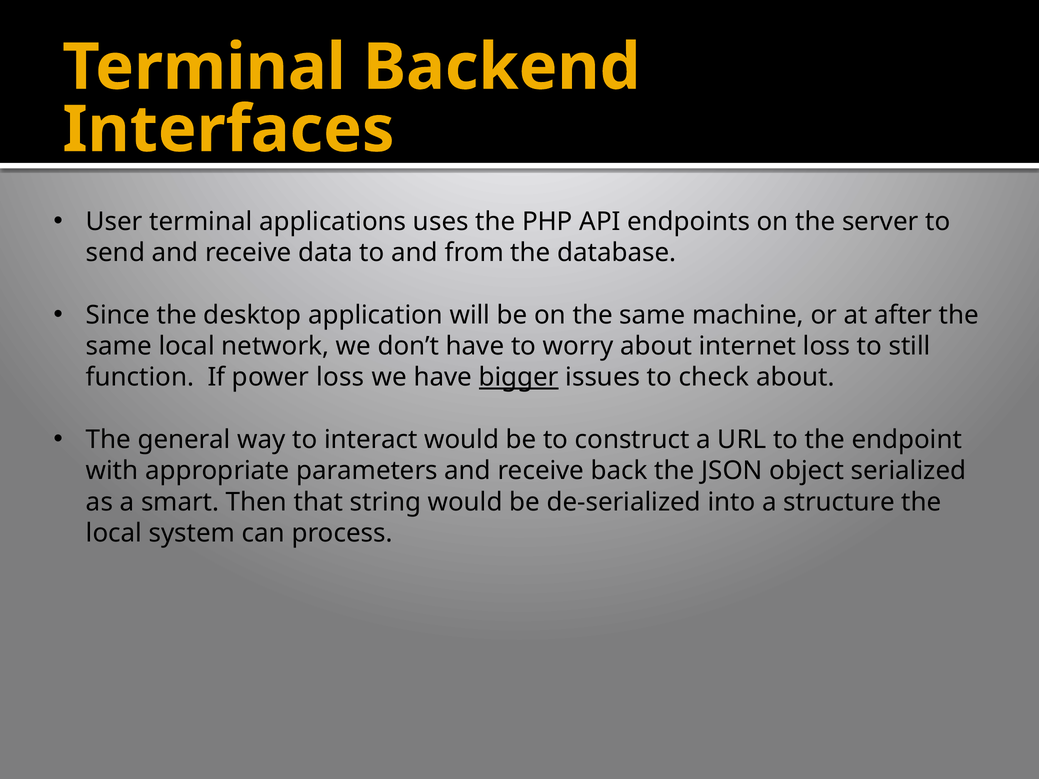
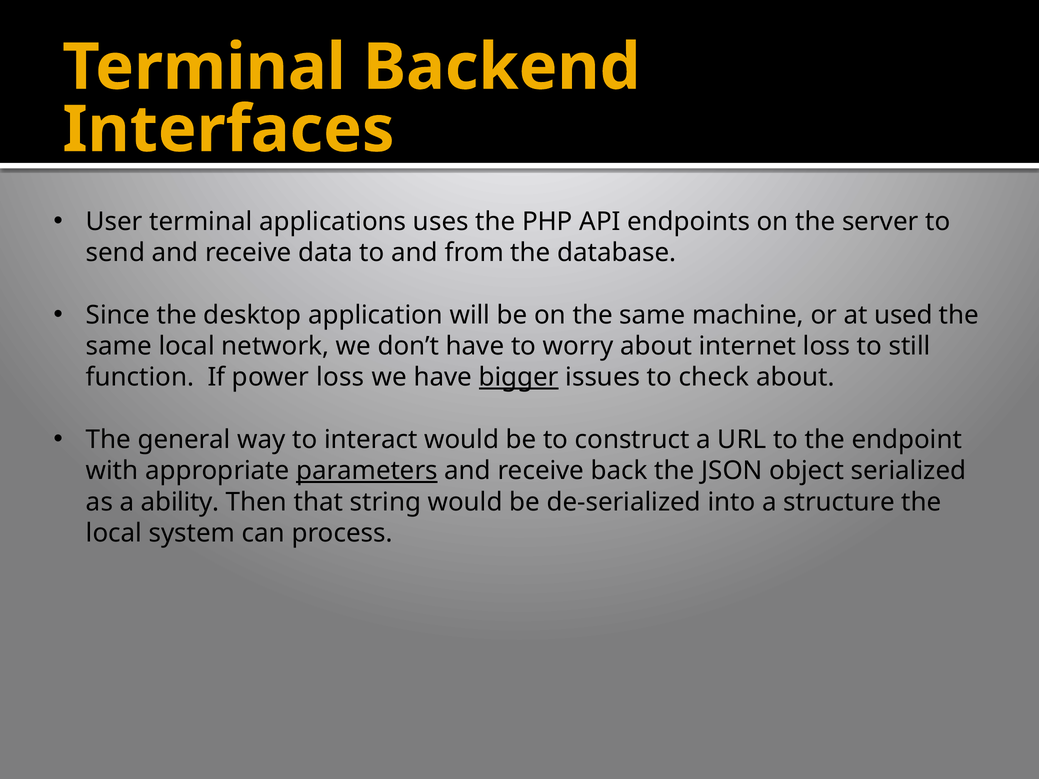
after: after -> used (903, 315)
parameters underline: none -> present (367, 471)
smart: smart -> ability (180, 502)
